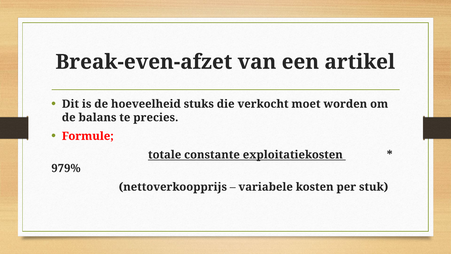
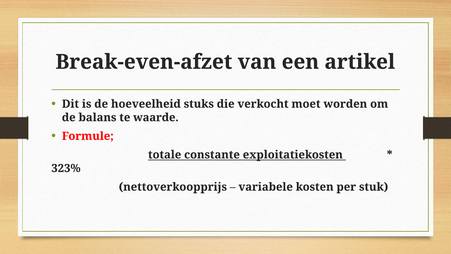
precies: precies -> waarde (156, 117)
979%: 979% -> 323% (66, 168)
